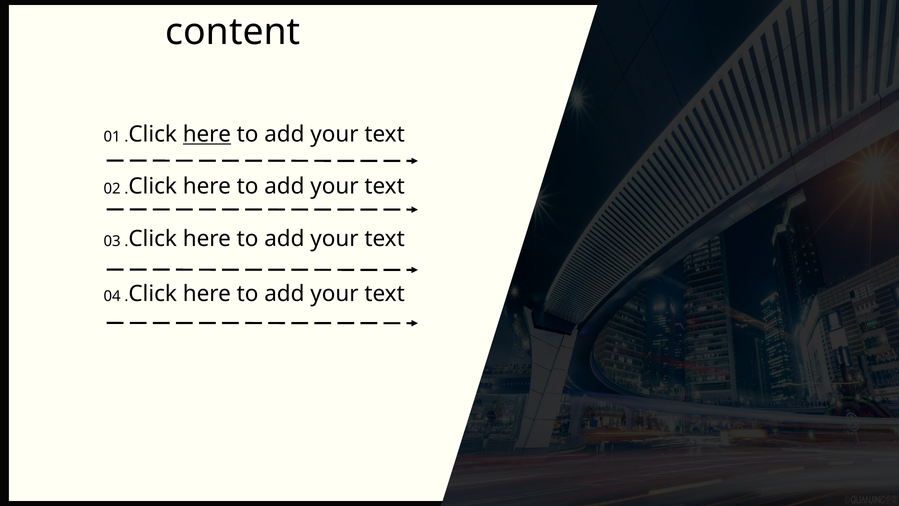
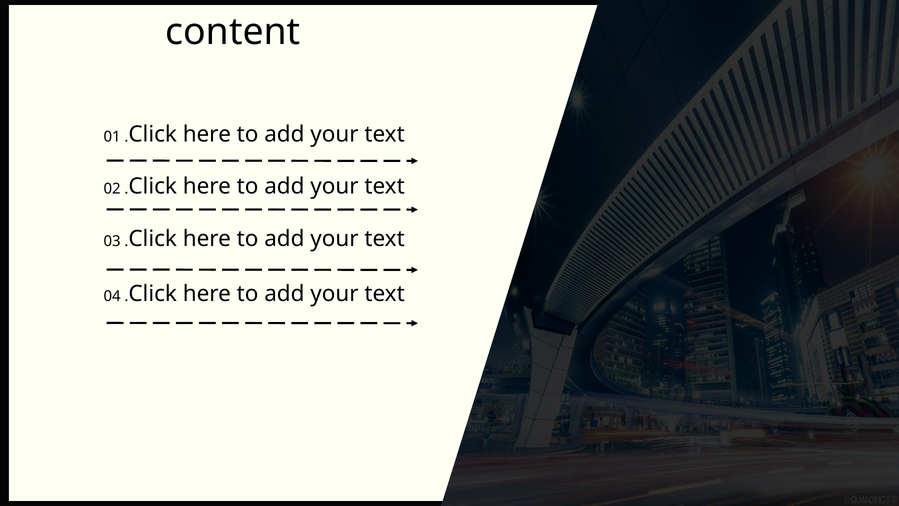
here underline: present -> none (207, 134)
